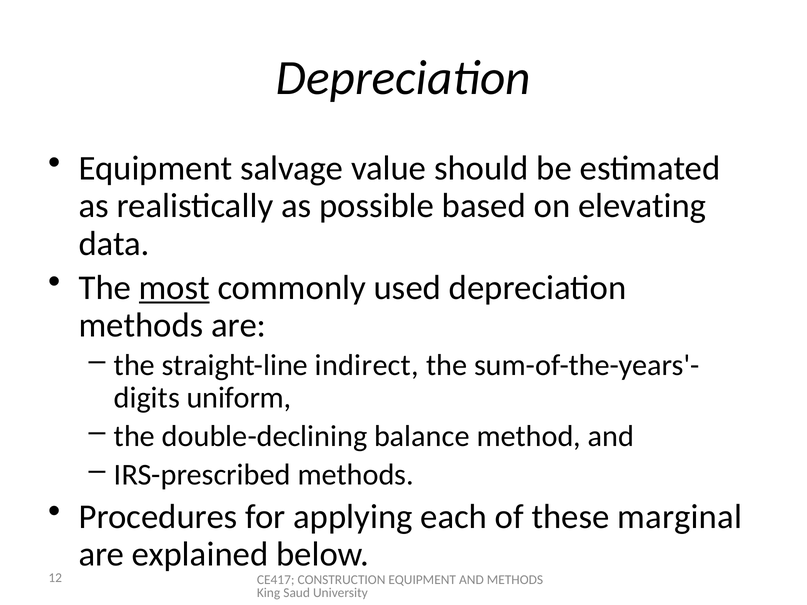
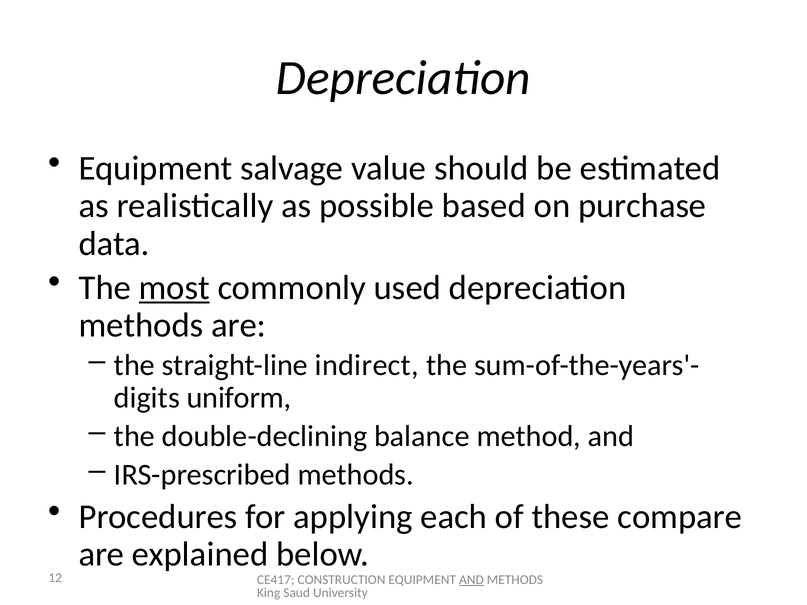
elevating: elevating -> purchase (642, 206)
marginal: marginal -> compare (680, 517)
AND underline: none -> present (471, 580)
